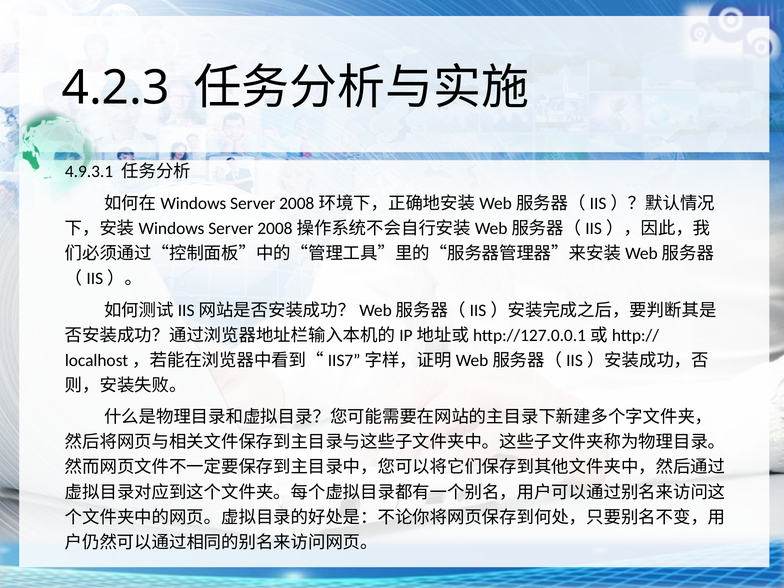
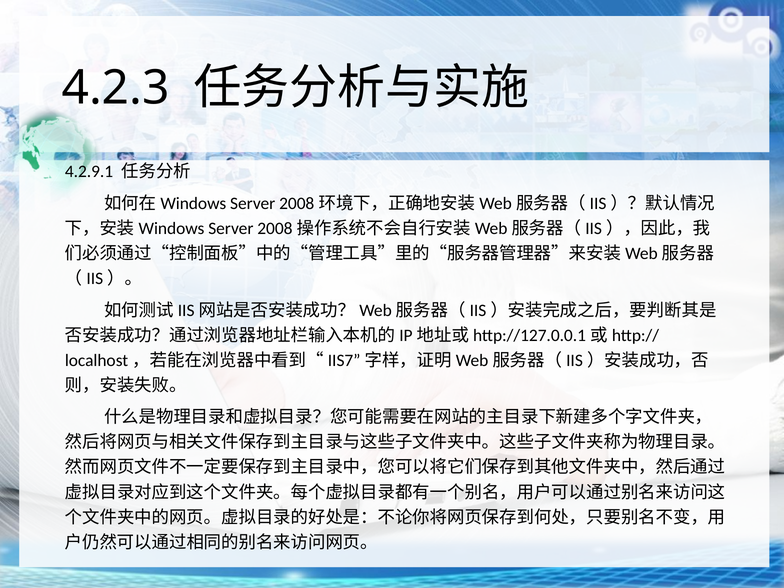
4.9.3.1: 4.9.3.1 -> 4.2.9.1 (89, 172)
